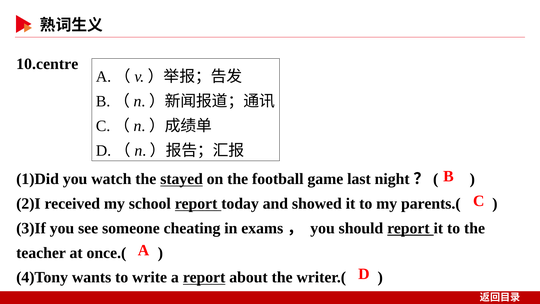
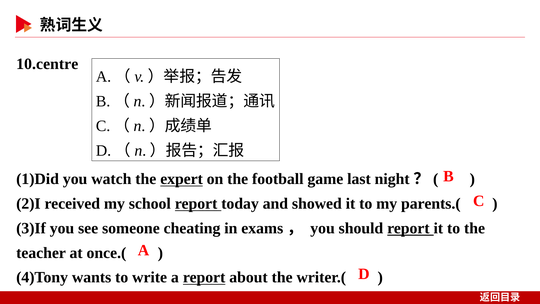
stayed: stayed -> expert (182, 179)
